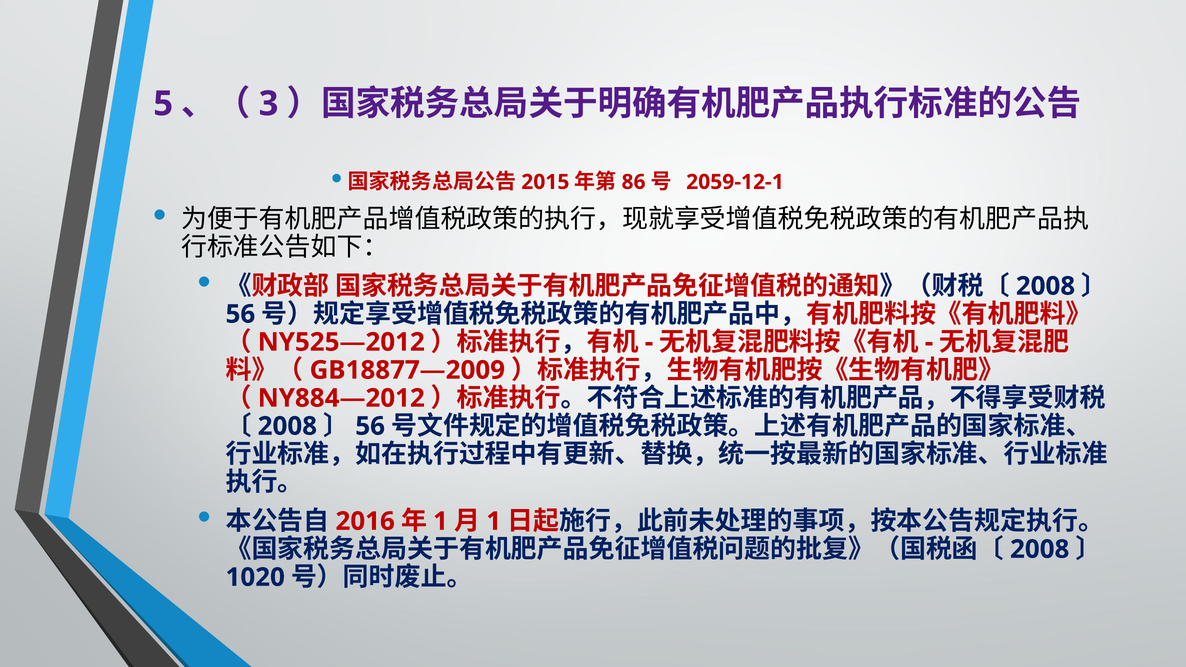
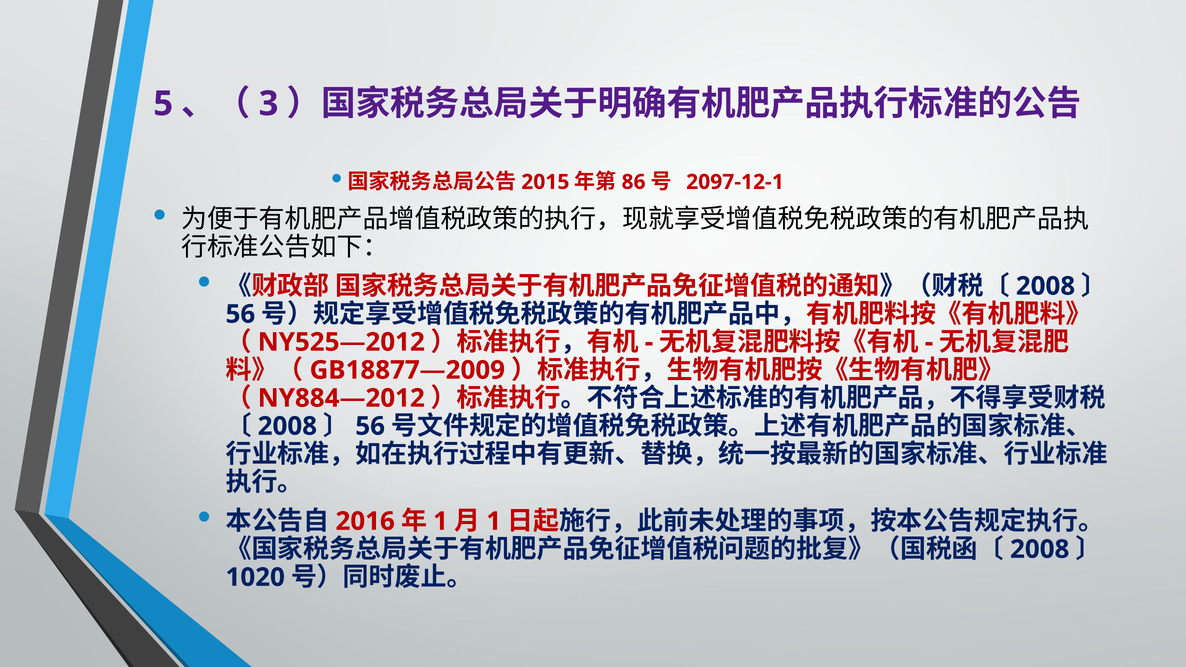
2059-12-1: 2059-12-1 -> 2097-12-1 (735, 182)
